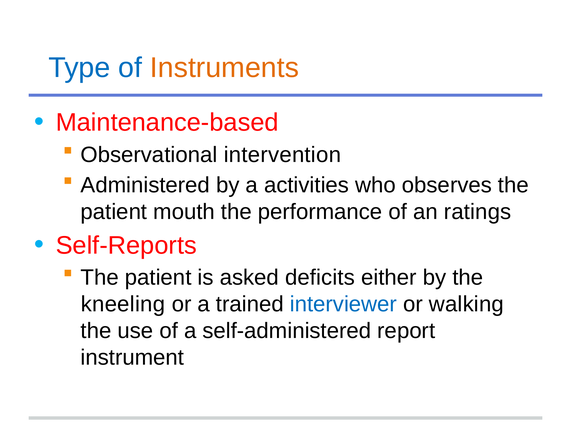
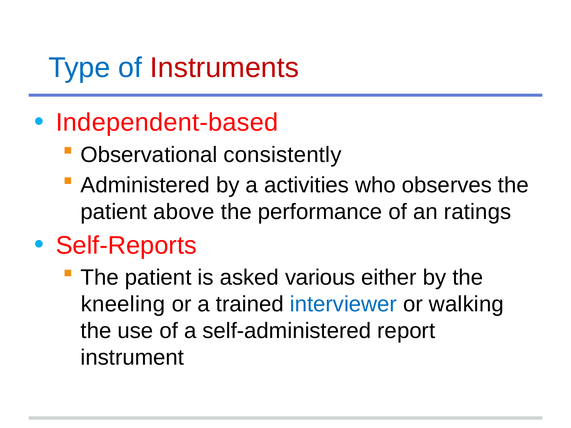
Instruments colour: orange -> red (224, 68)
Maintenance-based: Maintenance-based -> Independent-based (167, 123)
intervention: intervention -> consistently (282, 155)
mouth: mouth -> above (184, 212)
deficits: deficits -> various (320, 278)
